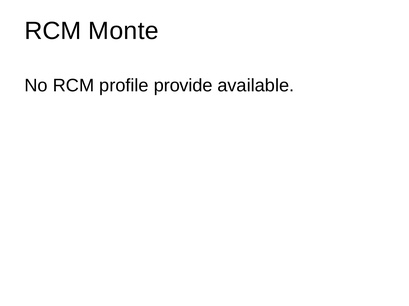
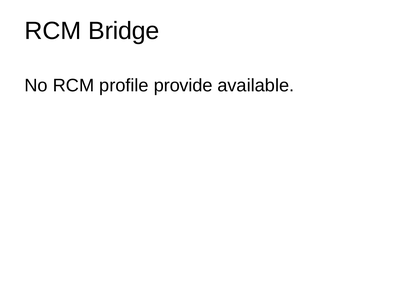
Monte: Monte -> Bridge (124, 31)
